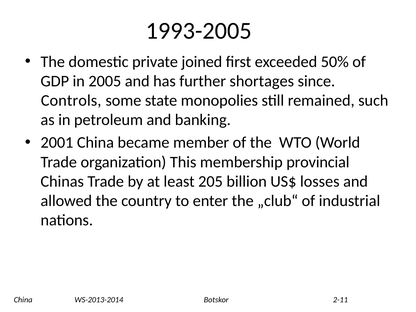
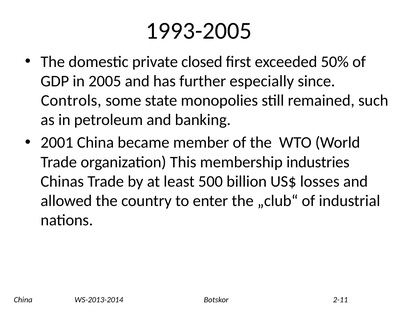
joined: joined -> closed (202, 62)
shortages: shortages -> especially (262, 81)
provincial: provincial -> industries (318, 162)
205: 205 -> 500 (211, 181)
